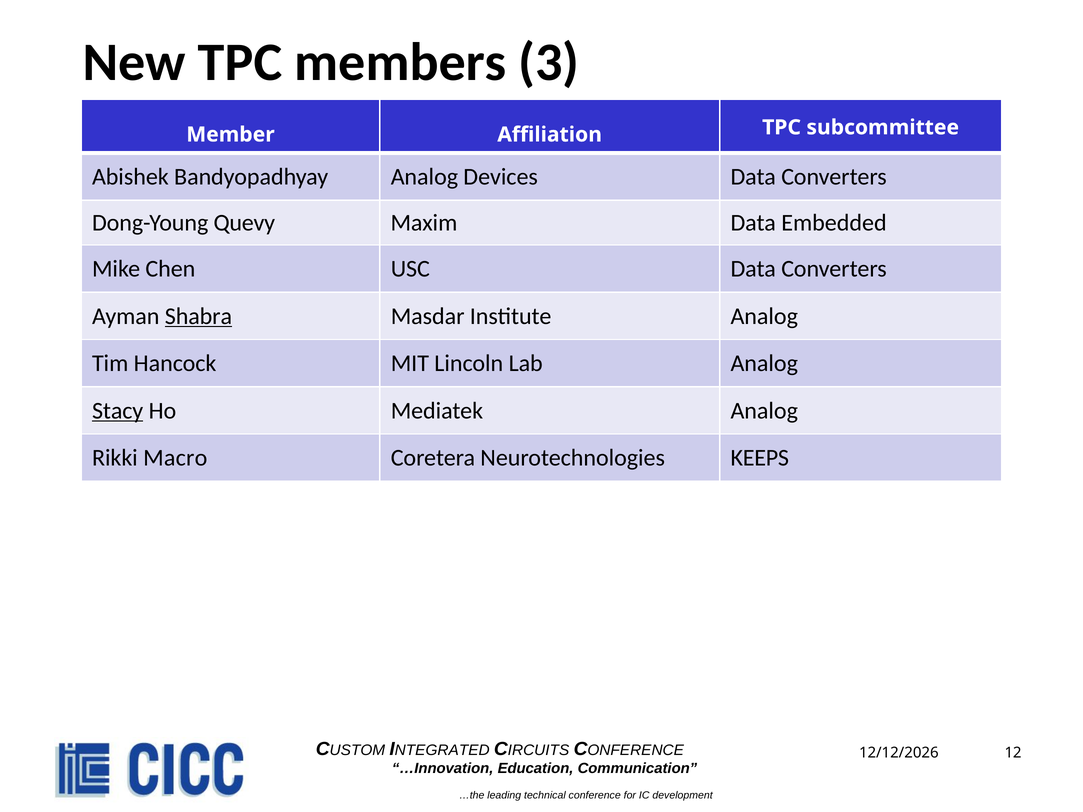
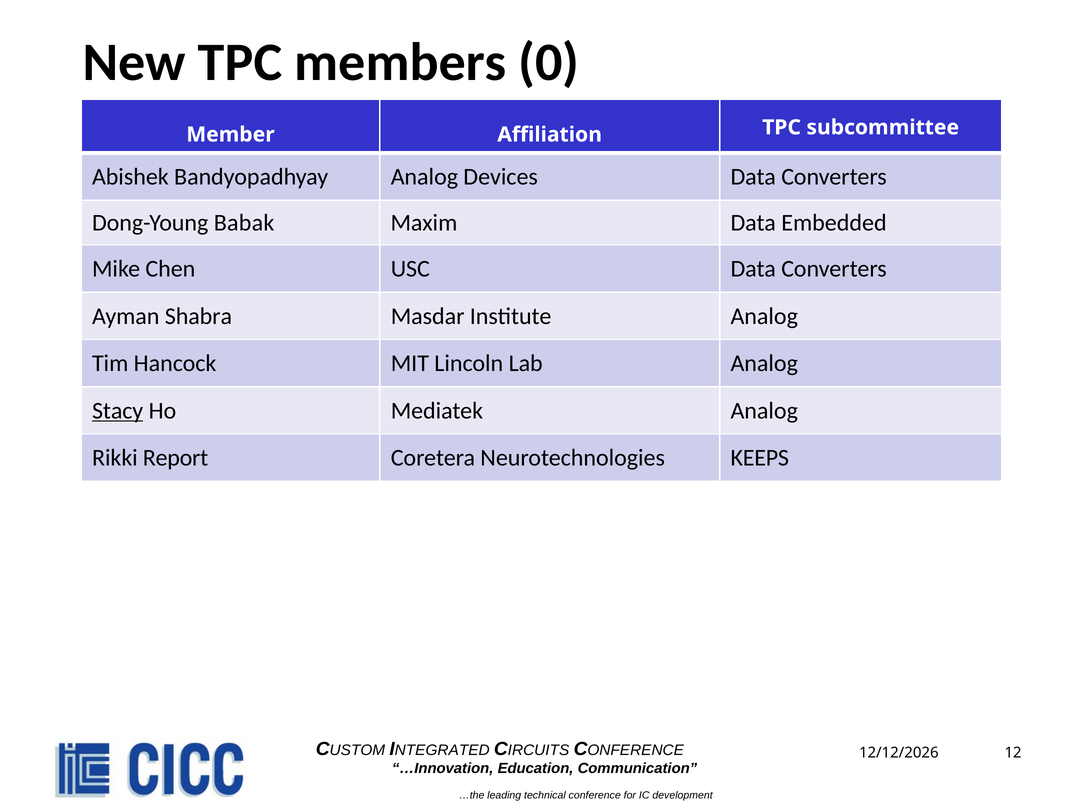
3: 3 -> 0 (549, 63)
Quevy: Quevy -> Babak (244, 223)
Shabra underline: present -> none (198, 316)
Macro: Macro -> Report (176, 458)
